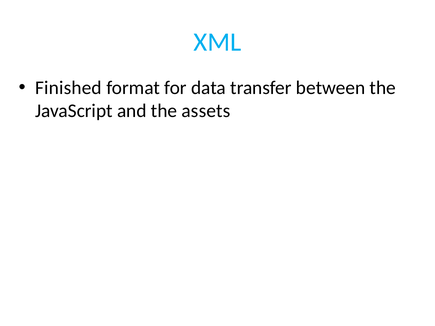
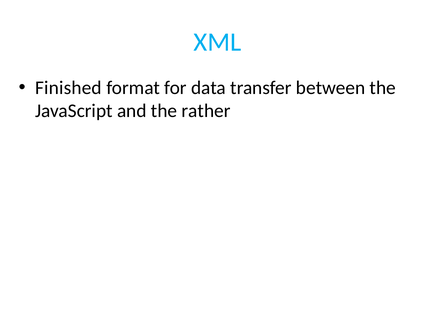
assets: assets -> rather (206, 111)
